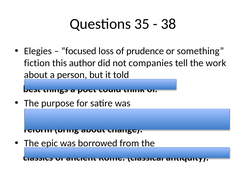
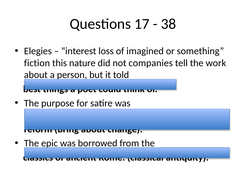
35: 35 -> 17 (142, 24)
focused: focused -> interest (79, 51)
prudence: prudence -> imagined (145, 51)
author: author -> nature (82, 63)
